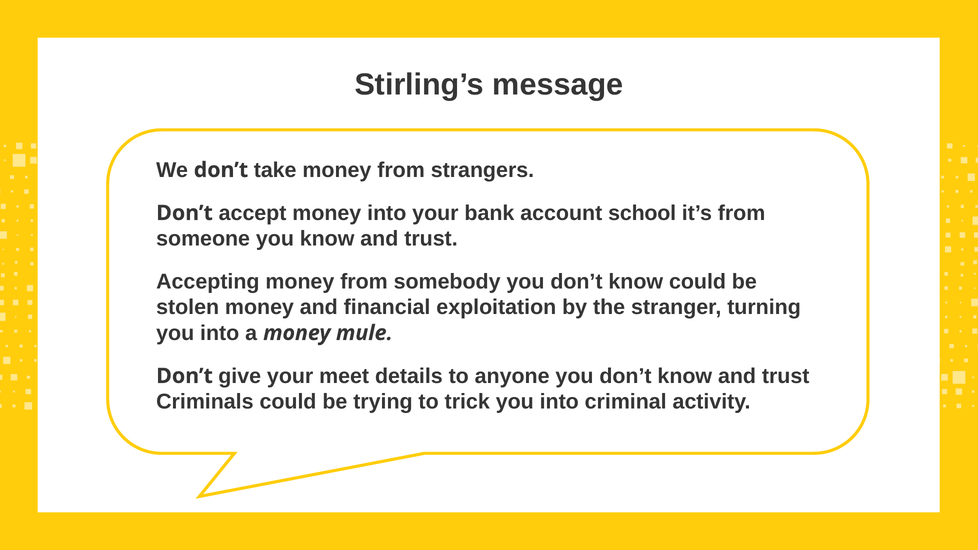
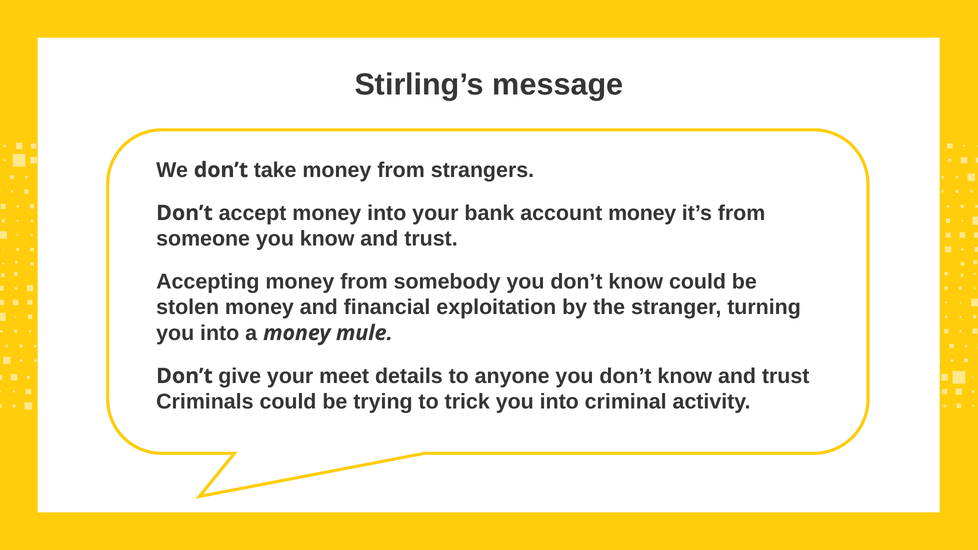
account school: school -> money (642, 213)
